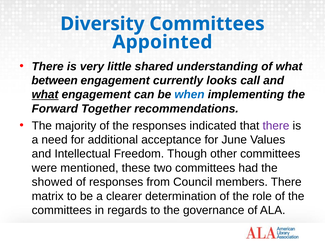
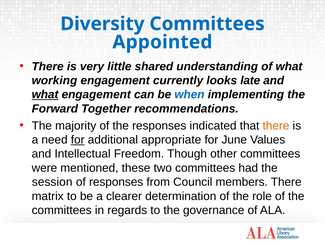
between: between -> working (54, 80)
call: call -> late (250, 80)
there colour: purple -> orange (276, 126)
for underline: none -> present (78, 140)
acceptance: acceptance -> appropriate (171, 140)
showed: showed -> session (52, 182)
